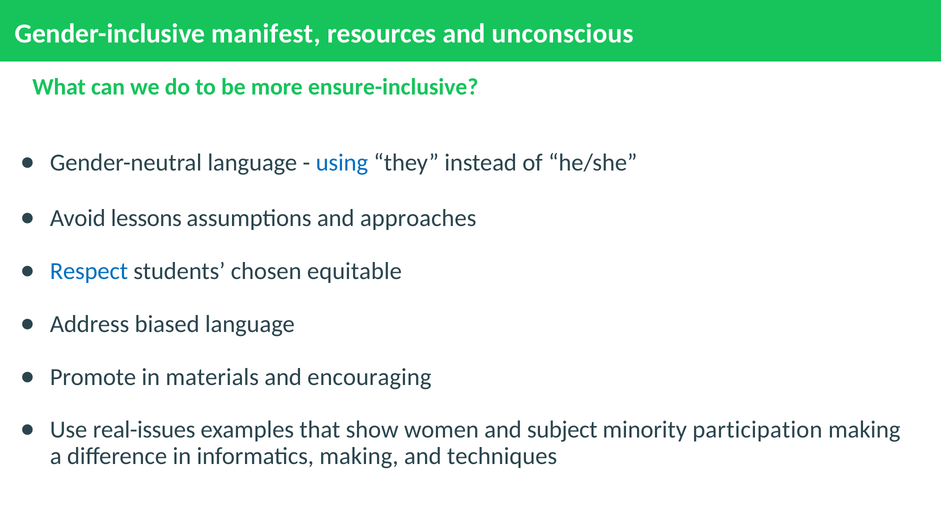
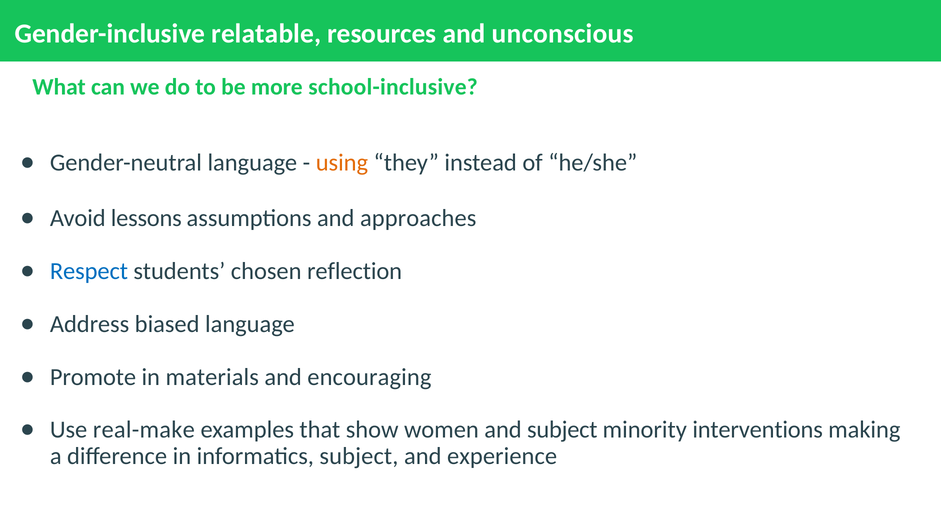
manifest: manifest -> relatable (266, 34)
ensure-inclusive: ensure-inclusive -> school-inclusive (393, 87)
using colour: blue -> orange (342, 163)
equitable: equitable -> reflection (355, 271)
real-issues: real-issues -> real-make (144, 430)
participation: participation -> interventions (758, 430)
informatics making: making -> subject (359, 457)
techniques: techniques -> experience (502, 457)
